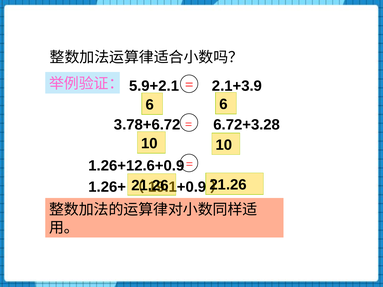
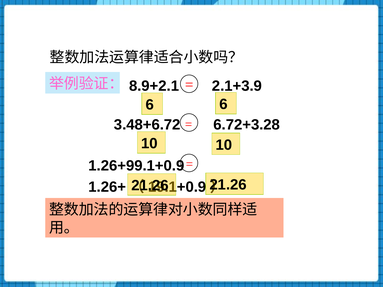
5.9+2.1: 5.9+2.1 -> 8.9+2.1 (154, 86)
3.78+6.72: 3.78+6.72 -> 3.48+6.72 (147, 125)
1.26+12.6+0.9: 1.26+12.6+0.9 -> 1.26+99.1+0.9 (136, 166)
